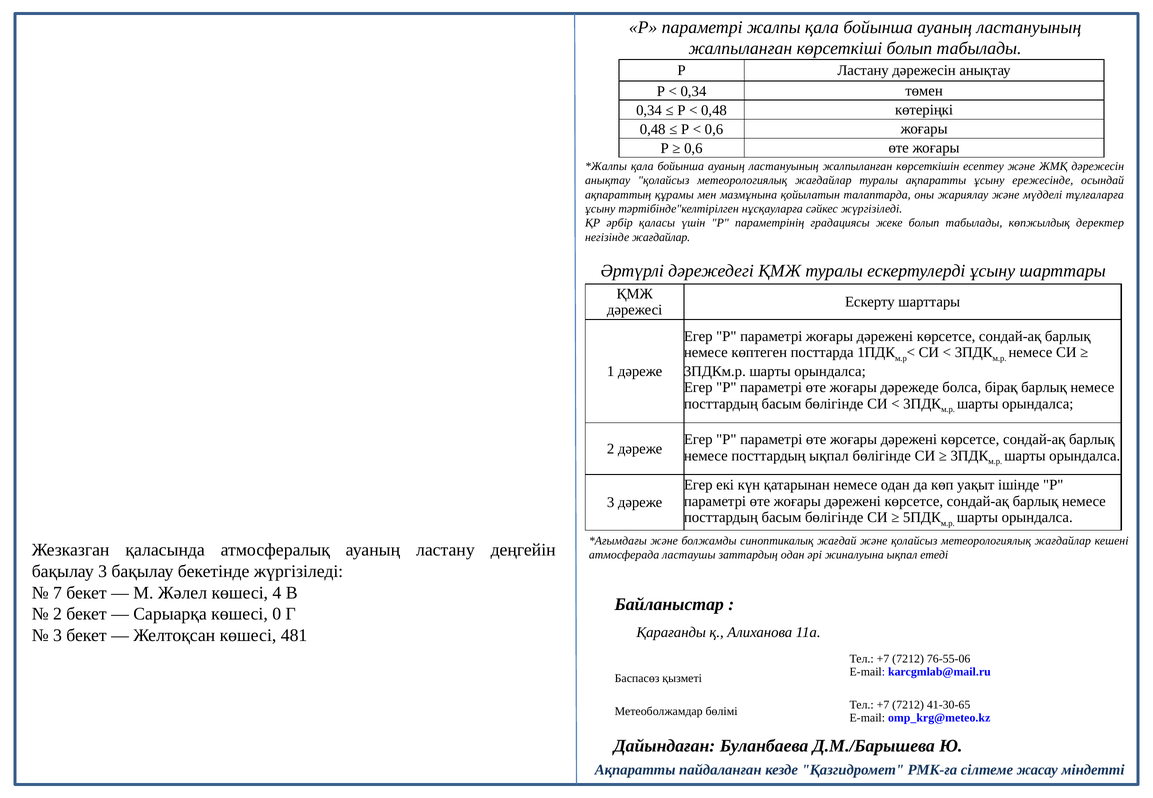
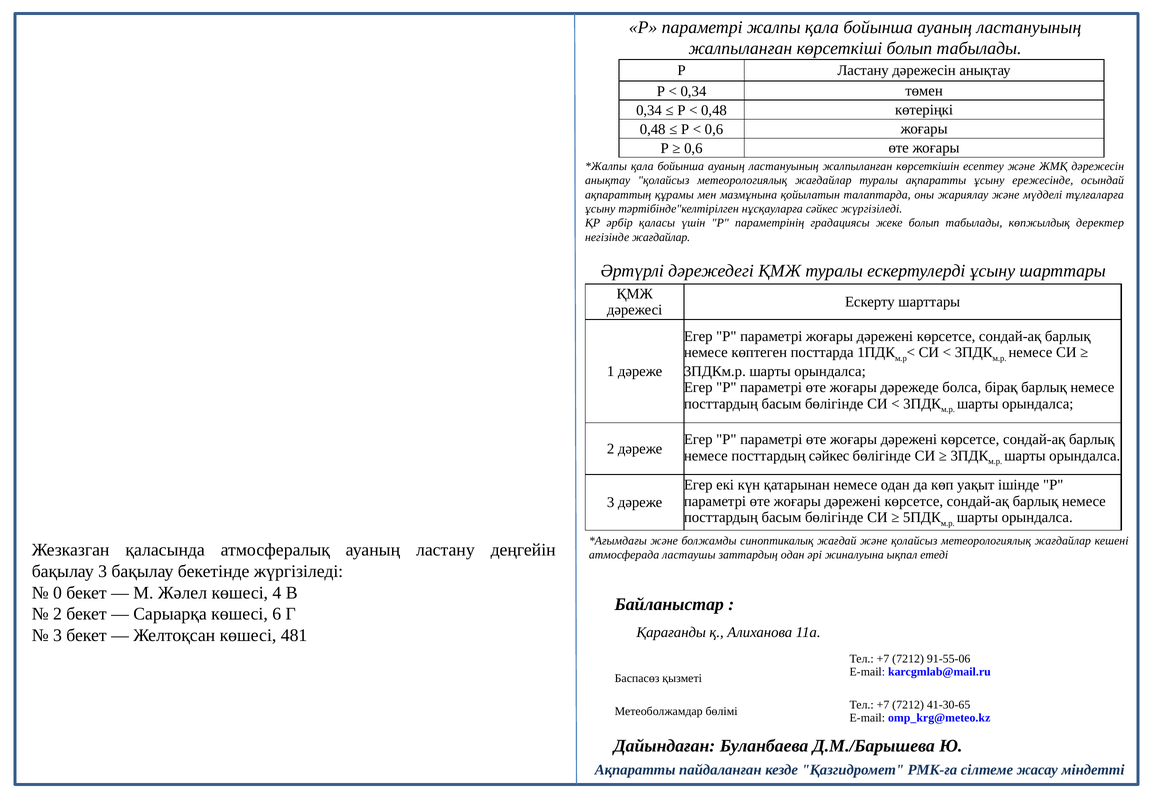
посттардың ықпал: ықпал -> сәйкес (829, 456)
7: 7 -> 0 (57, 593)
0: 0 -> 6 (277, 614)
76-55-06: 76-55-06 -> 91-55-06 (949, 659)
